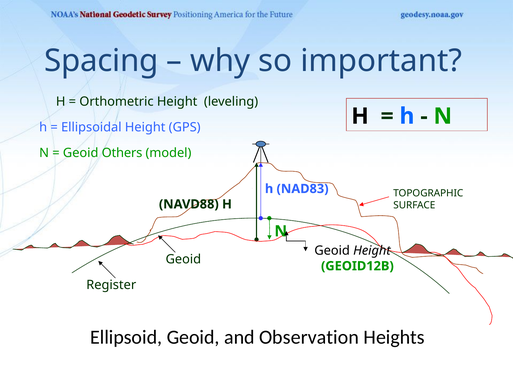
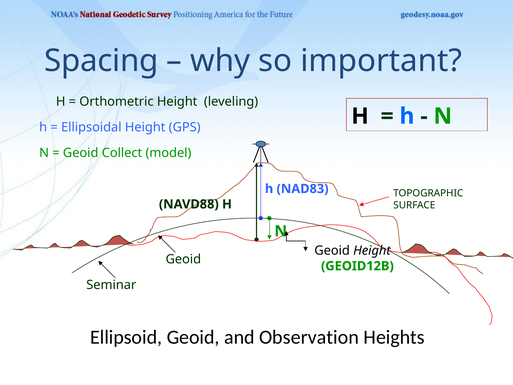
Others: Others -> Collect (122, 153)
Register: Register -> Seminar (111, 285)
